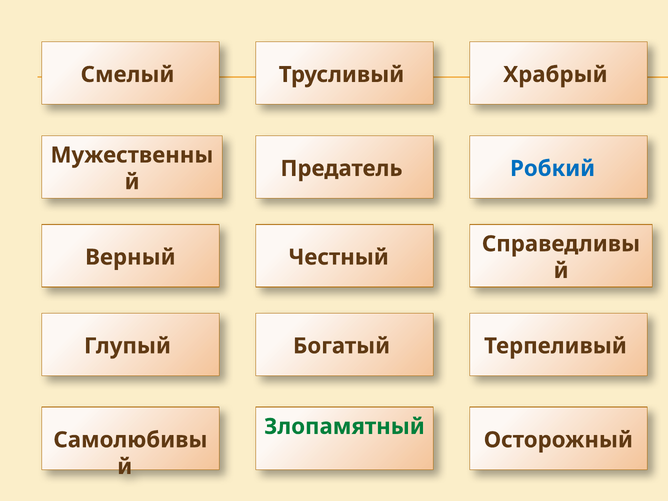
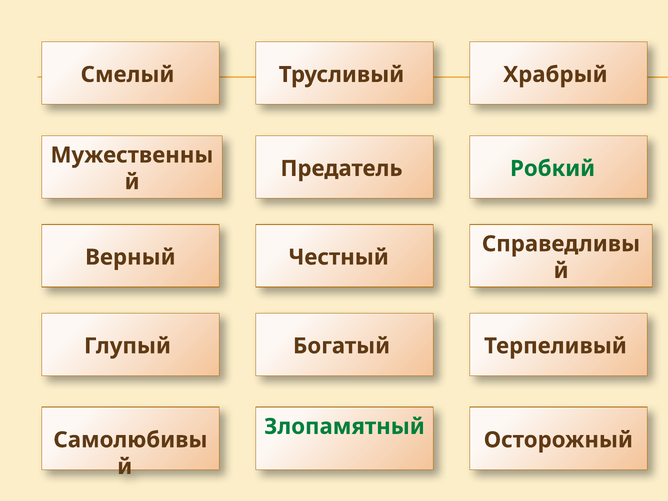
Робкий colour: blue -> green (553, 169)
